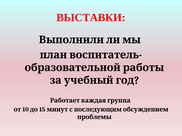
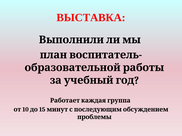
ВЫСТАВКИ: ВЫСТАВКИ -> ВЫСТАВКА (91, 18)
